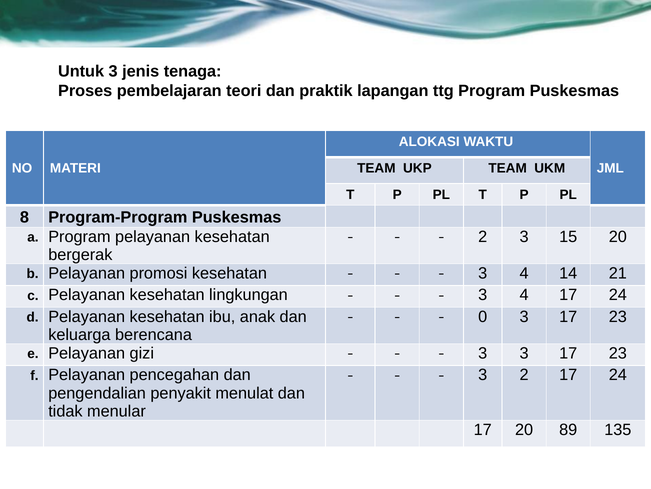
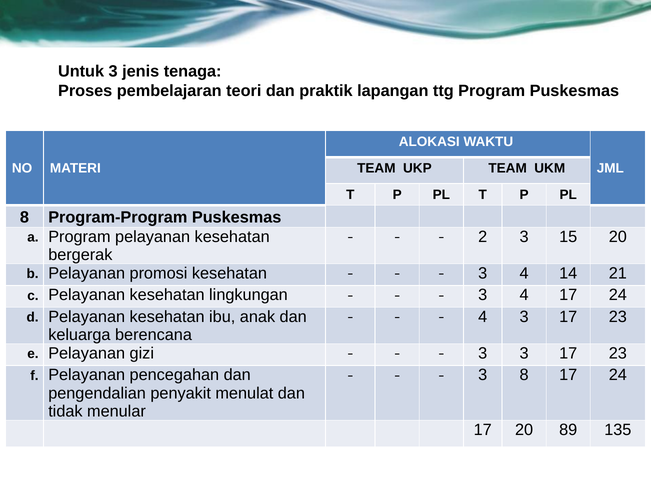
0: 0 -> 4 (483, 316)
3 2: 2 -> 8 (524, 374)
